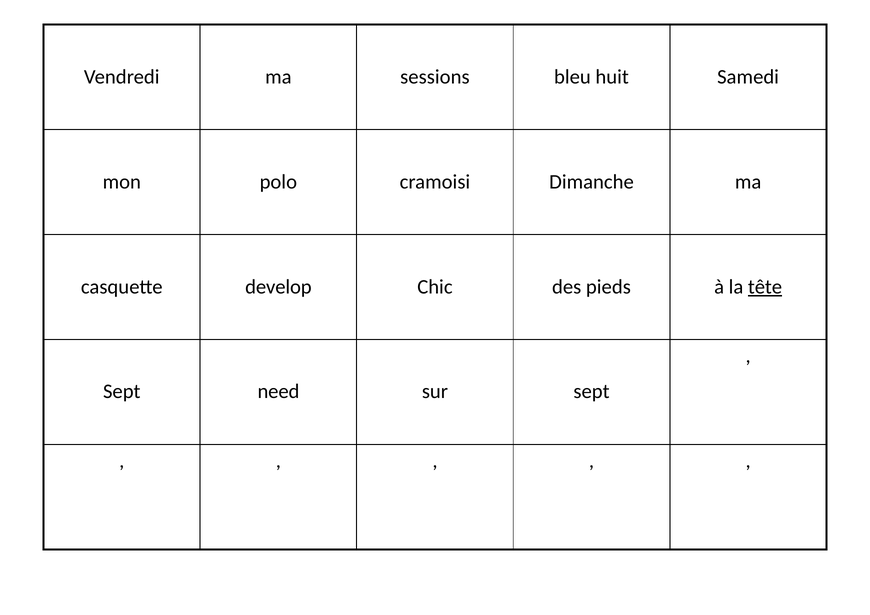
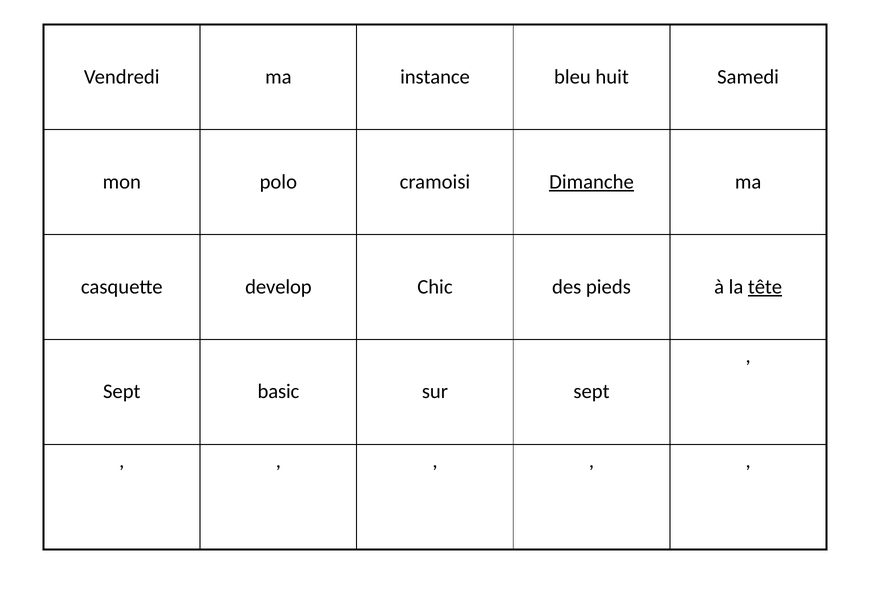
sessions: sessions -> instance (435, 77)
Dimanche underline: none -> present (592, 182)
need: need -> basic (278, 392)
